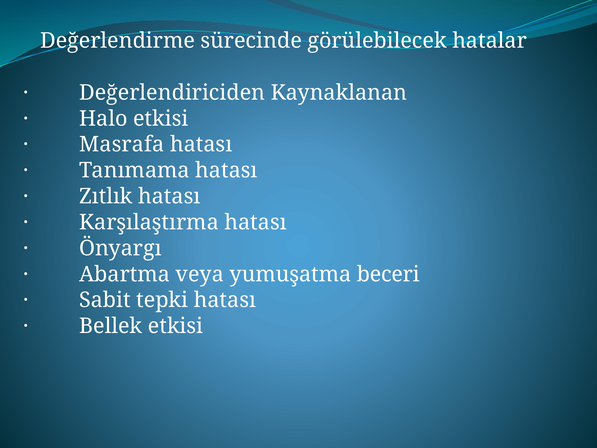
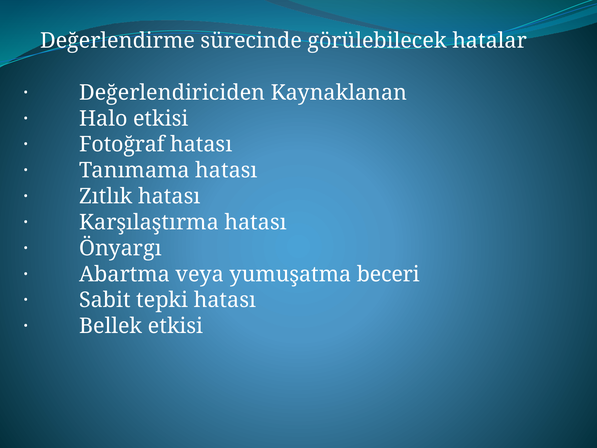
Masrafa: Masrafa -> Fotoğraf (122, 144)
